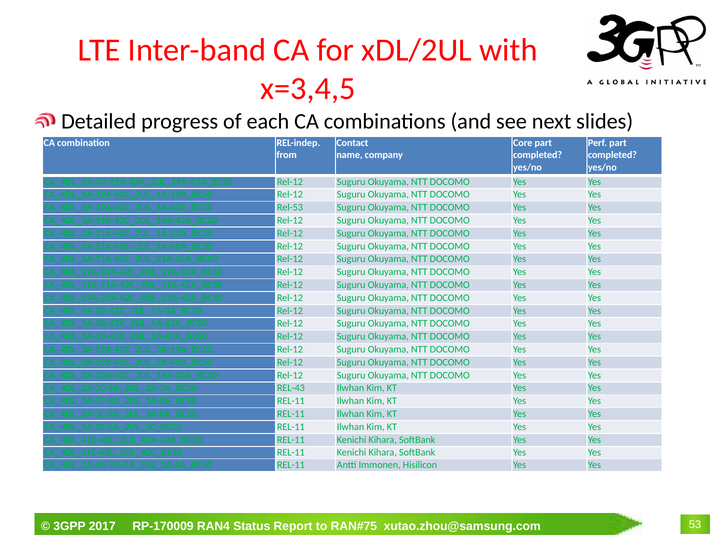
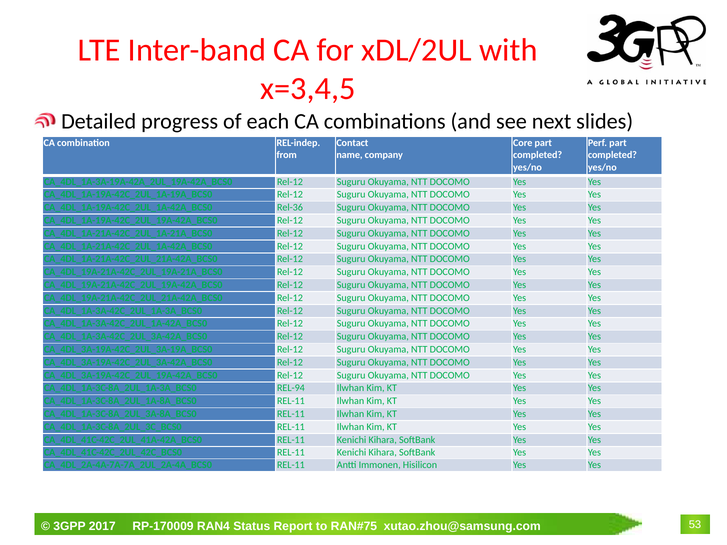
Rel-53: Rel-53 -> Rel-36 (290, 208)
REL-43: REL-43 -> REL-94 (291, 388)
